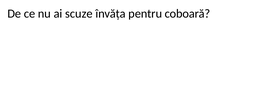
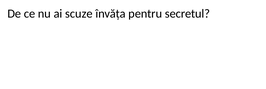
coboară: coboară -> secretul (187, 13)
